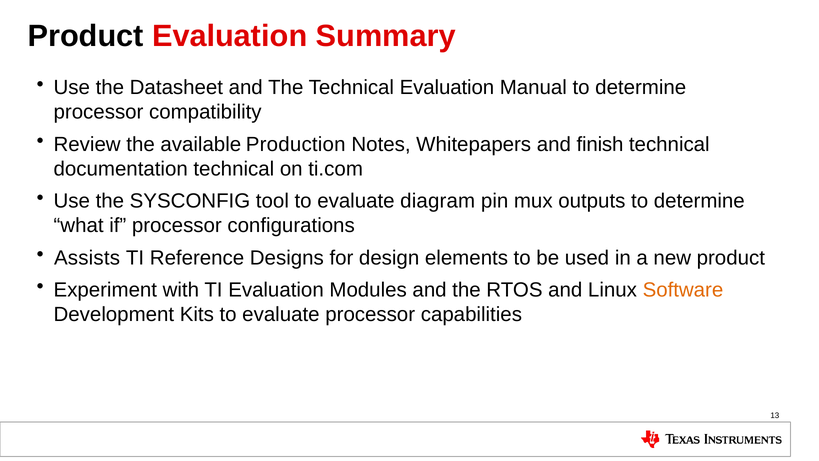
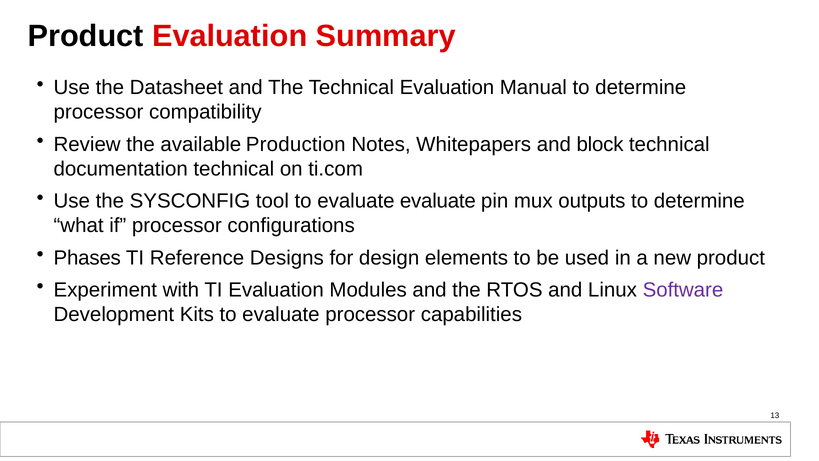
finish: finish -> block (600, 144)
evaluate diagram: diagram -> evaluate (438, 201)
Assists: Assists -> Phases (87, 258)
Software colour: orange -> purple (683, 290)
